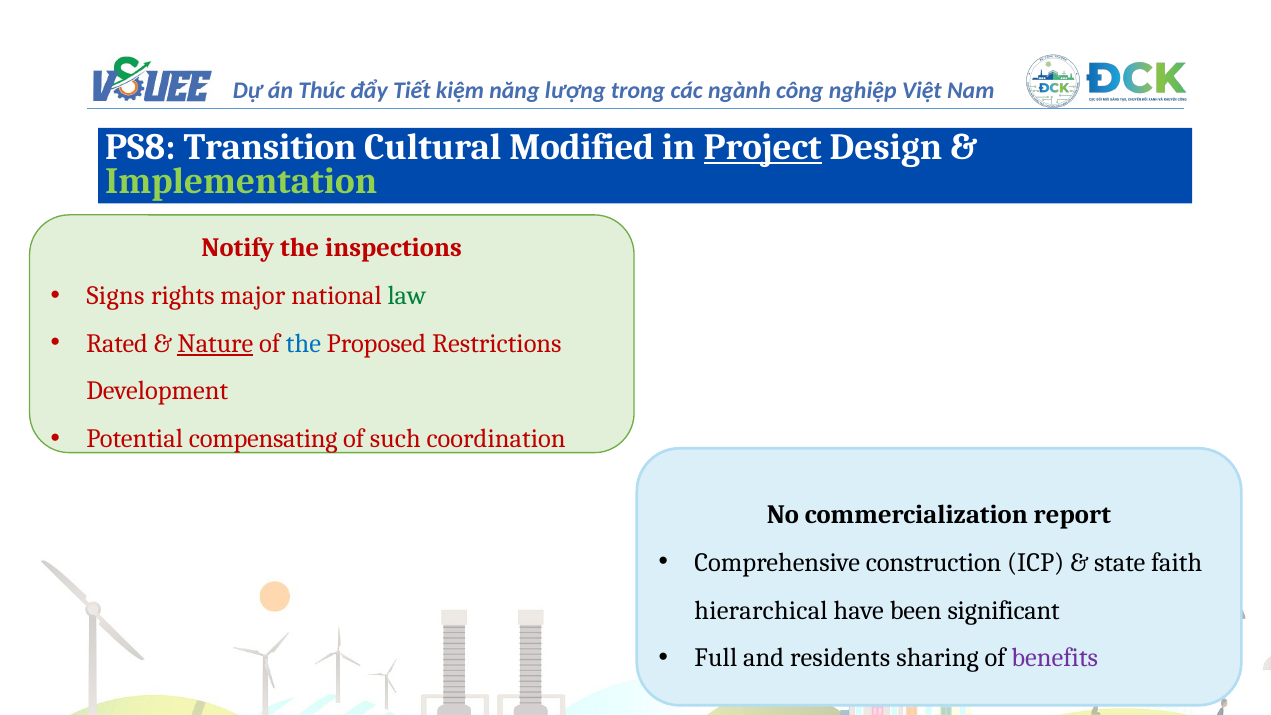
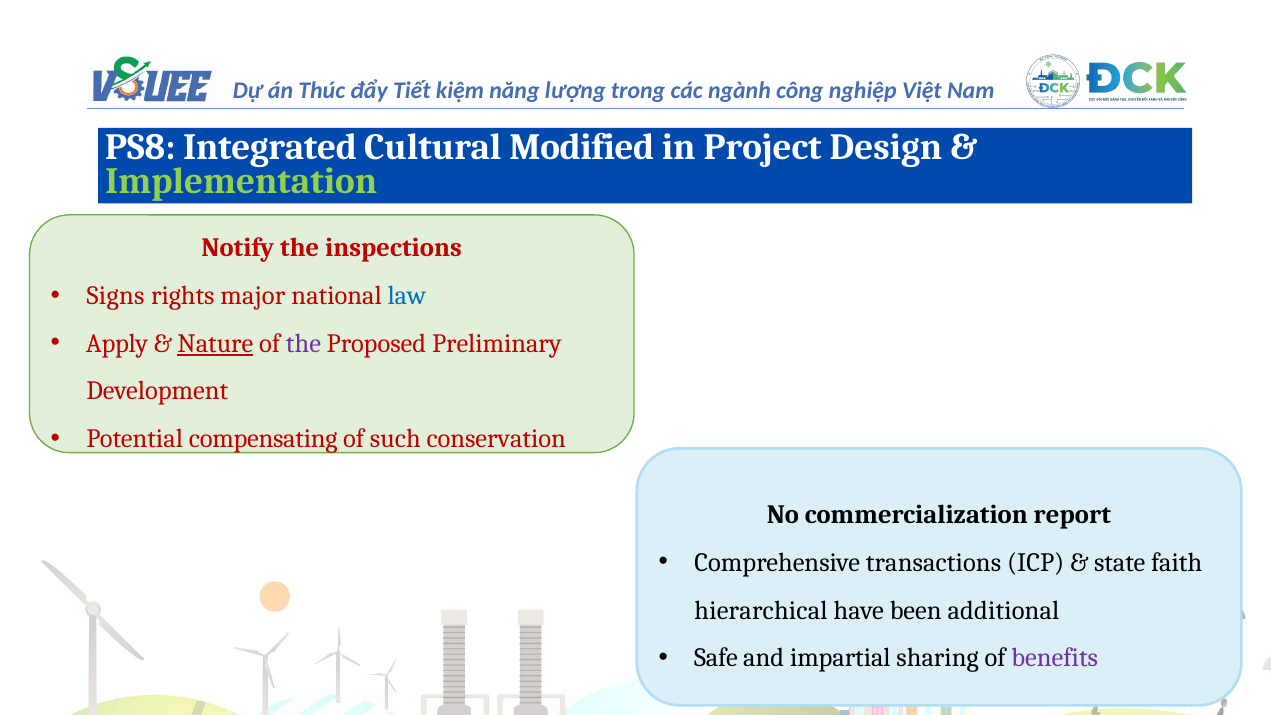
Transition: Transition -> Integrated (270, 147)
Project underline: present -> none (763, 147)
law colour: green -> blue (407, 296)
Rated: Rated -> Apply (117, 344)
the colour: blue -> purple (303, 344)
Restrictions: Restrictions -> Preliminary (497, 344)
coordination: coordination -> conservation (496, 439)
construction: construction -> transactions (934, 563)
significant: significant -> additional (1004, 610)
Full: Full -> Safe (716, 658)
residents: residents -> impartial (840, 658)
